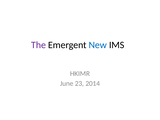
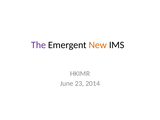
New colour: blue -> orange (98, 45)
